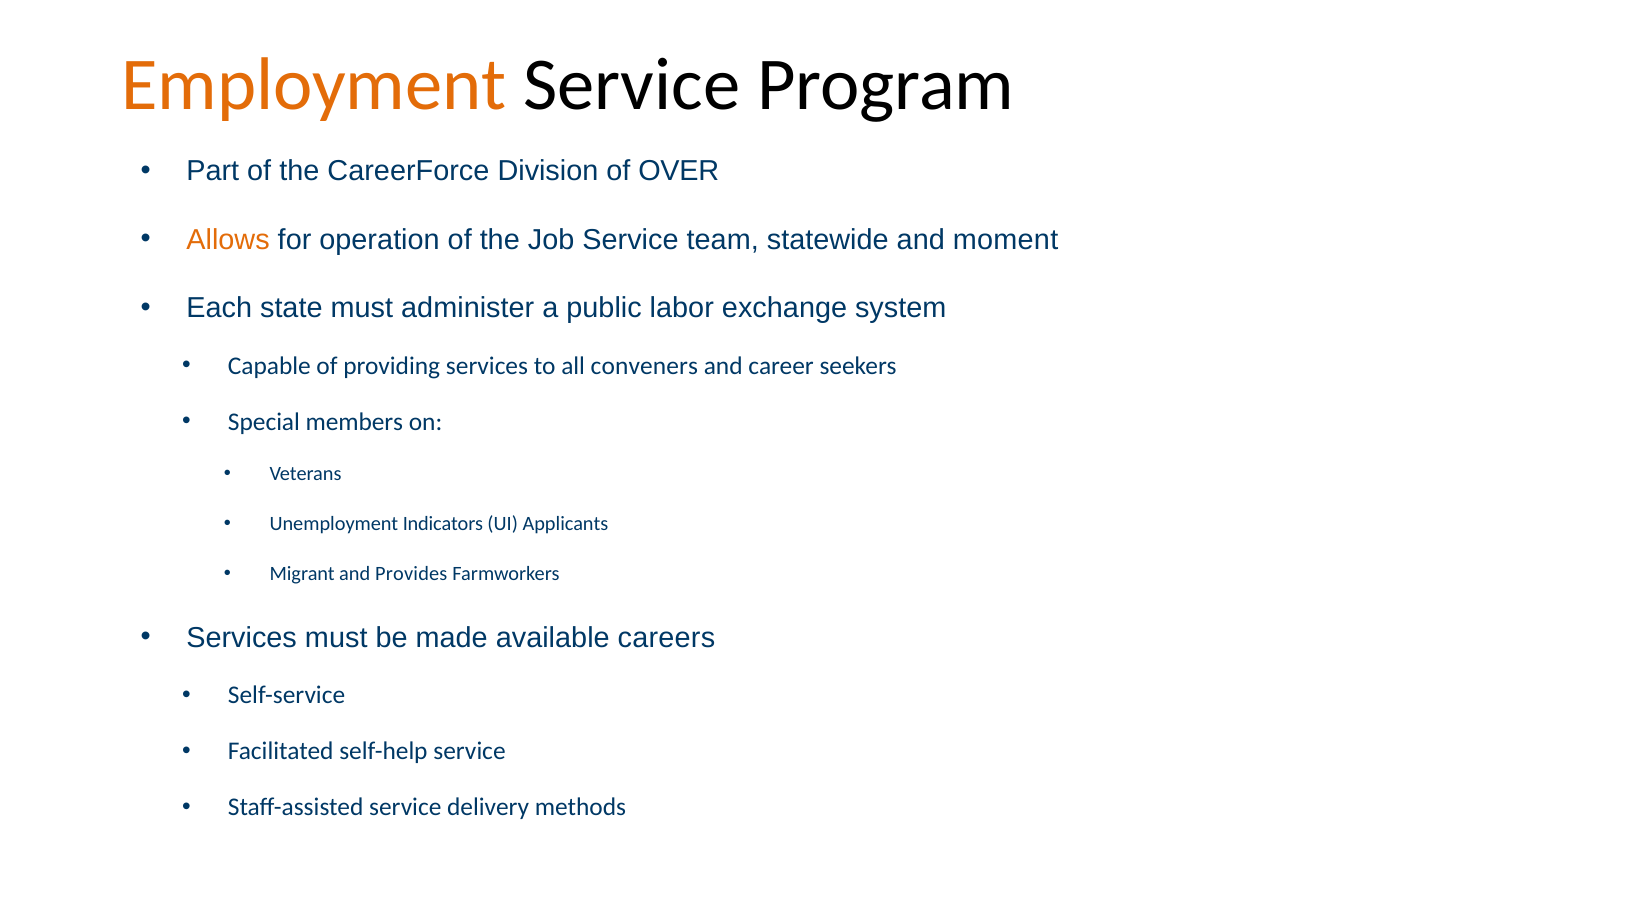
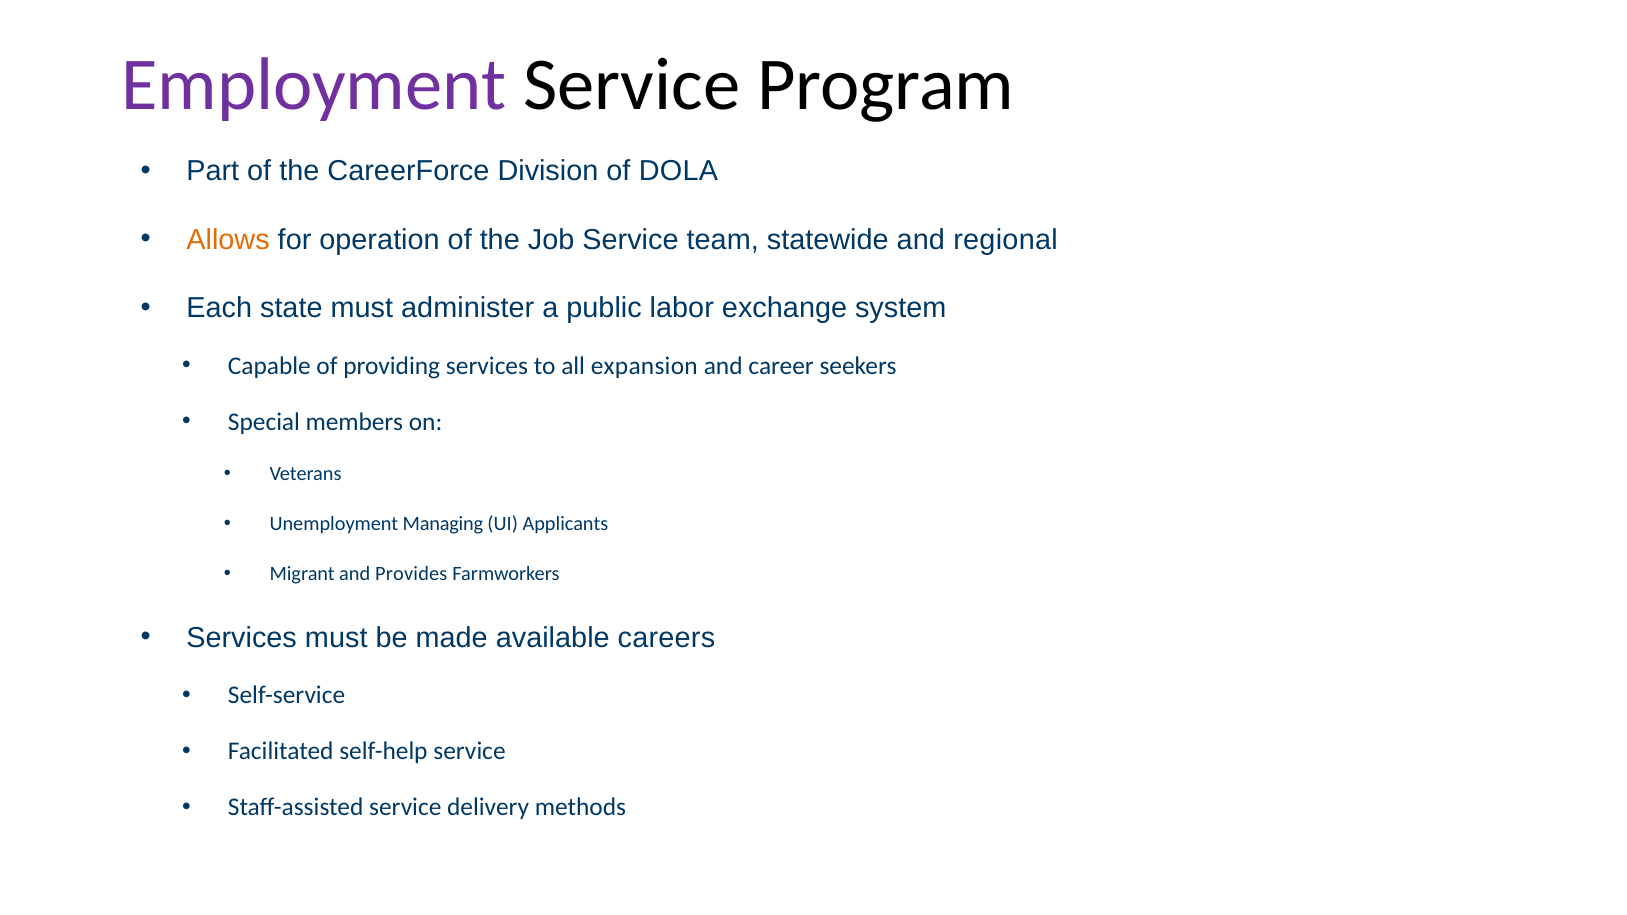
Employment colour: orange -> purple (314, 85)
OVER: OVER -> DOLA (678, 171)
moment: moment -> regional (1006, 240)
conveners: conveners -> expansion (644, 366)
Indicators: Indicators -> Managing (443, 524)
